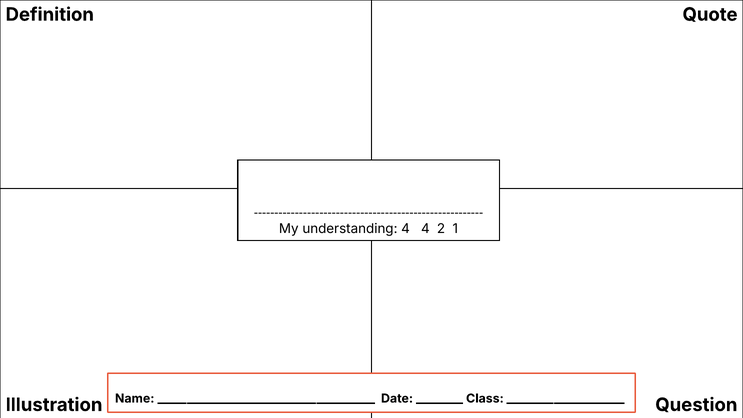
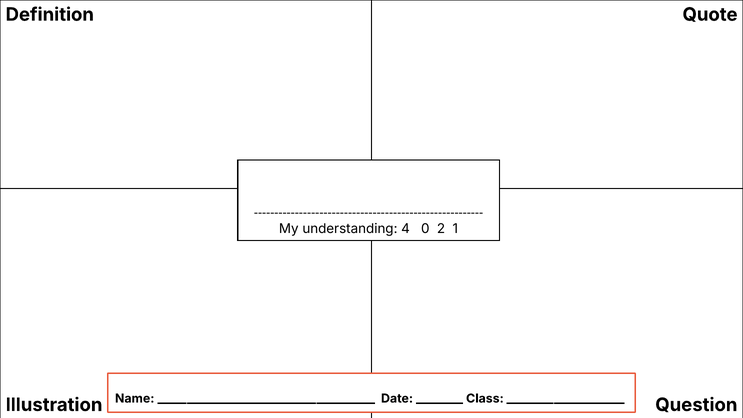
4 4: 4 -> 0 (425, 229)
